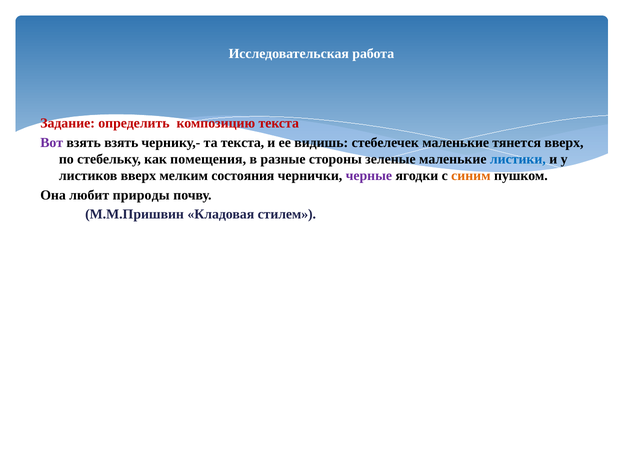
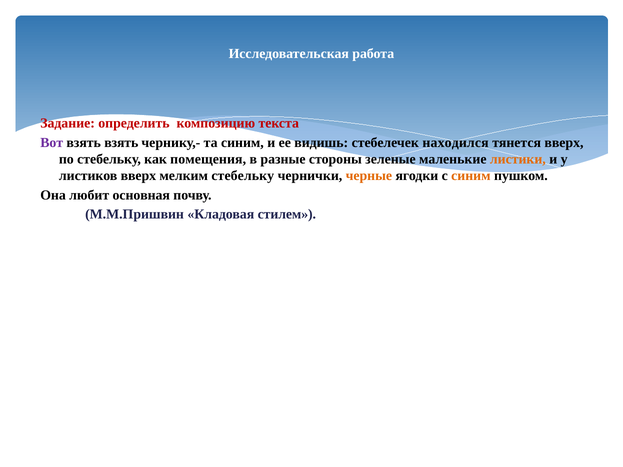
та текста: текста -> синим (242, 143)
стебелечек маленькие: маленькие -> находился (456, 143)
листики colour: blue -> orange (518, 159)
мелким состояния: состояния -> стебельку (243, 176)
черные colour: purple -> orange (369, 176)
природы: природы -> основная (141, 195)
